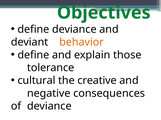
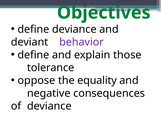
behavior colour: orange -> purple (81, 42)
cultural: cultural -> oppose (36, 81)
creative: creative -> equality (97, 81)
